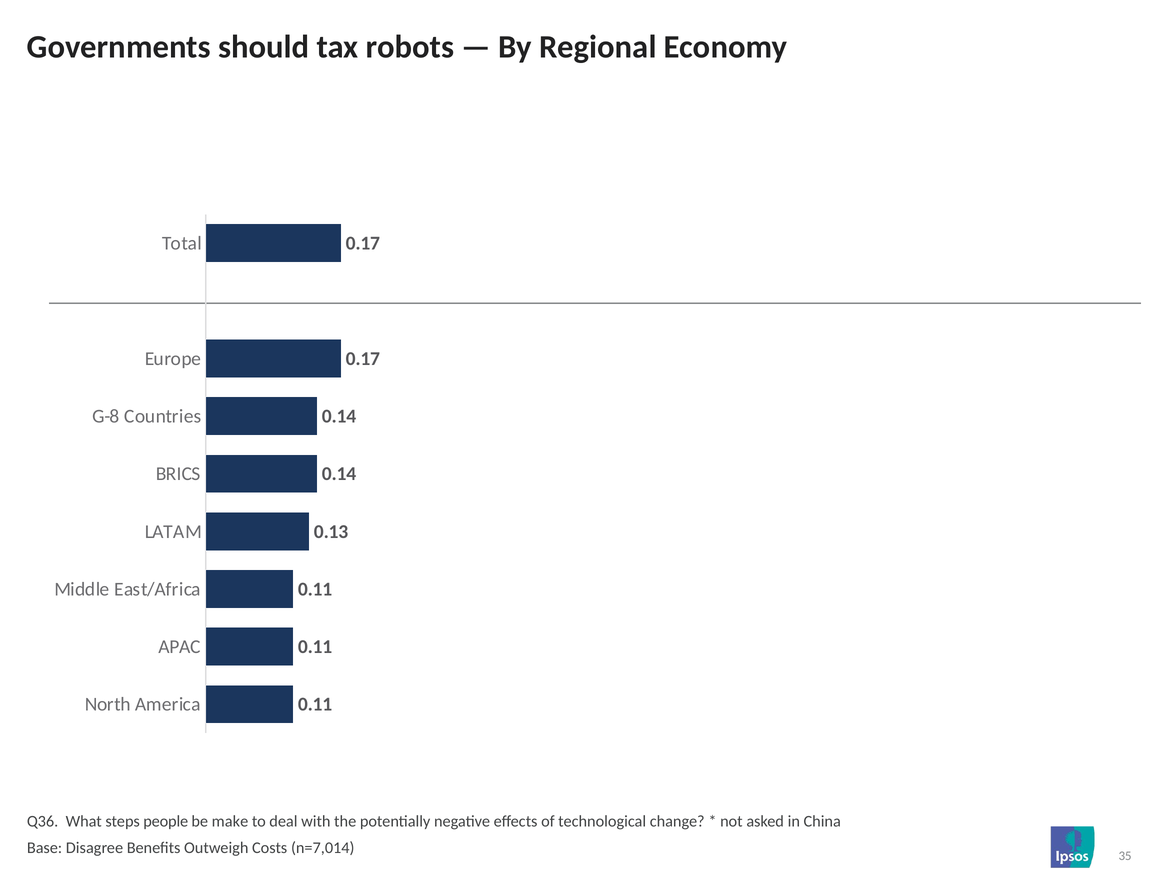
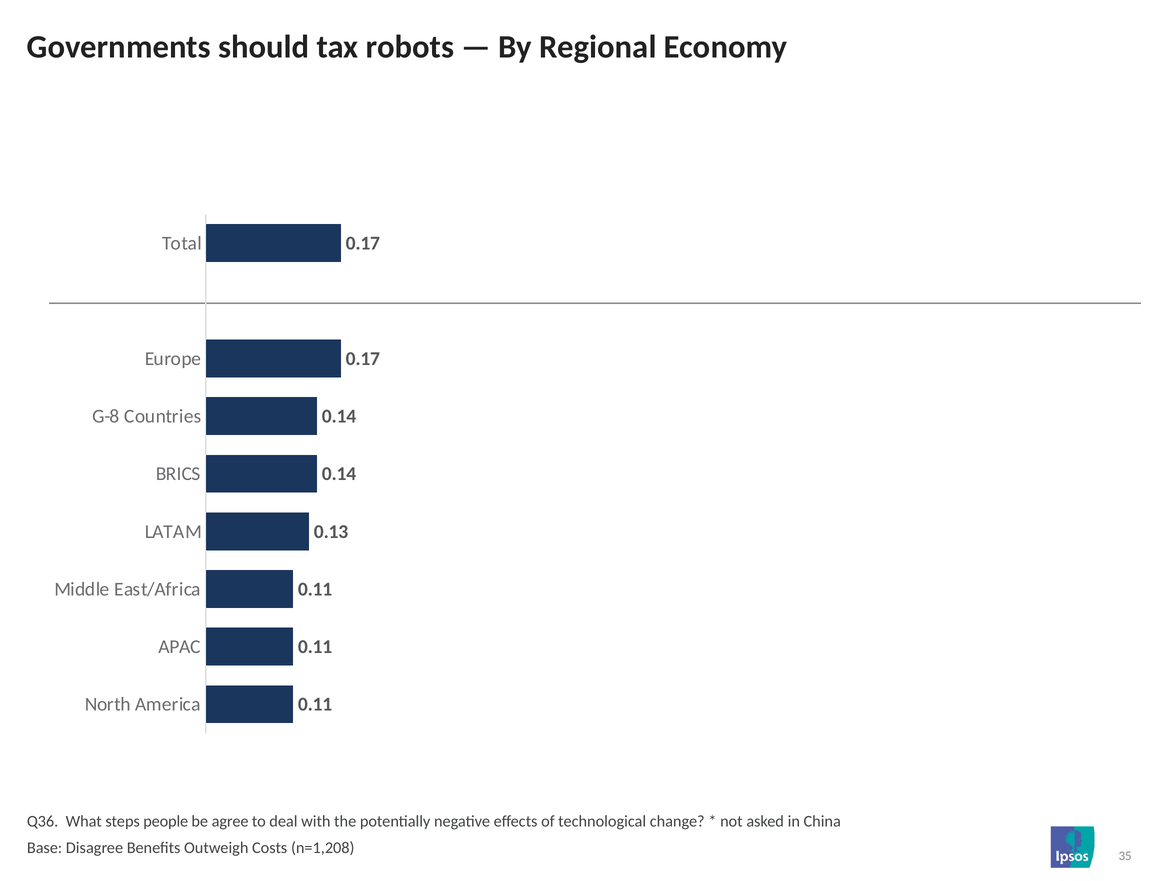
make: make -> agree (230, 821)
n=7,014: n=7,014 -> n=1,208 (323, 848)
